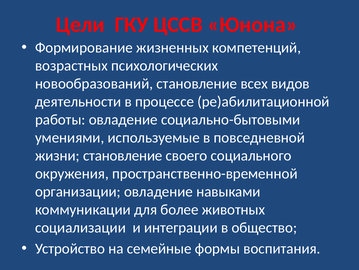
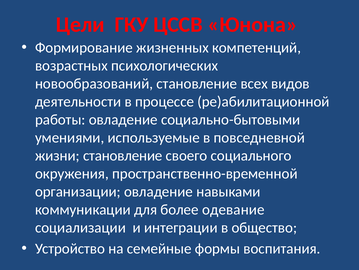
животных: животных -> одевание (233, 209)
